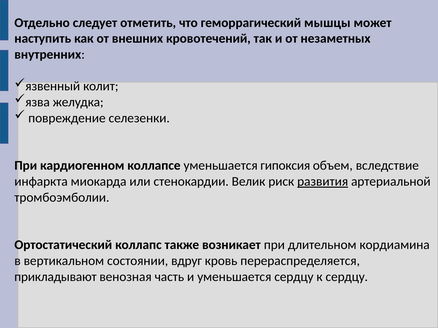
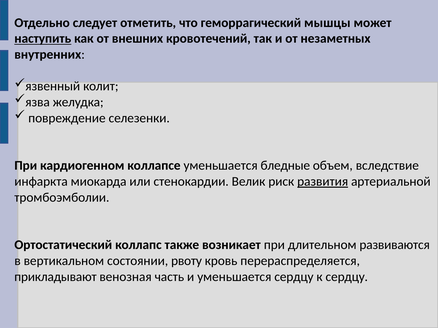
наступить underline: none -> present (43, 39)
гипоксия: гипоксия -> бледные (285, 166)
кордиамина: кордиамина -> развиваются (395, 245)
вдруг: вдруг -> рвоту (187, 261)
